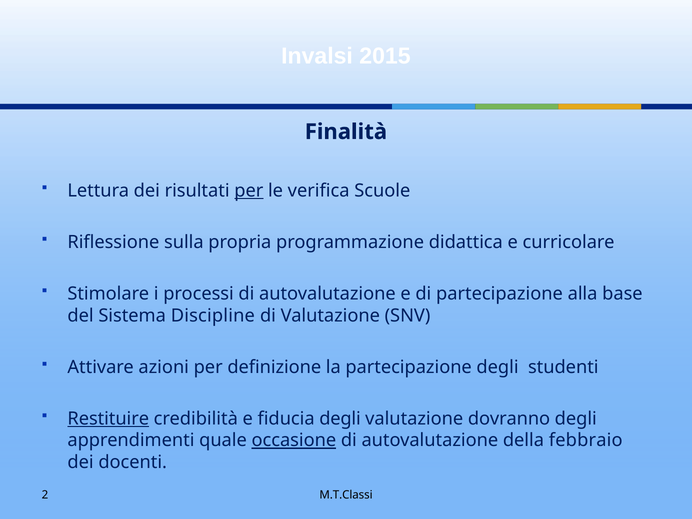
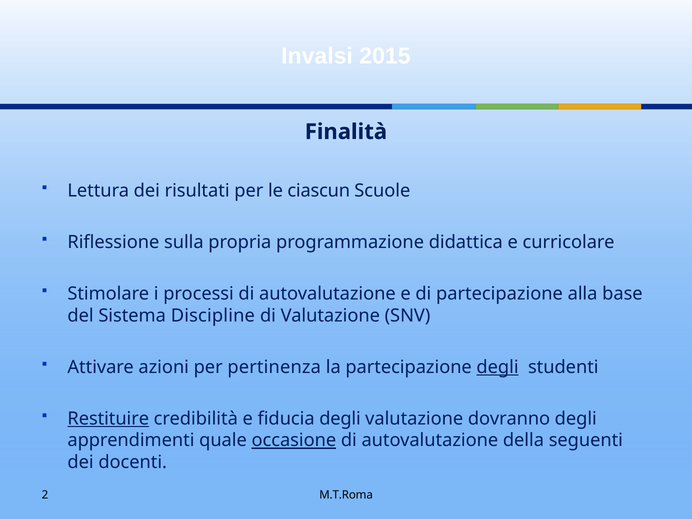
per underline: present -> none (249, 191)
verifica: verifica -> ciascun (319, 191)
definizione: definizione -> pertinenza (274, 367)
degli underline: none -> present (498, 367)
febbraio: febbraio -> seguenti (586, 440)
M.T.Classi: M.T.Classi -> M.T.Roma (346, 495)
